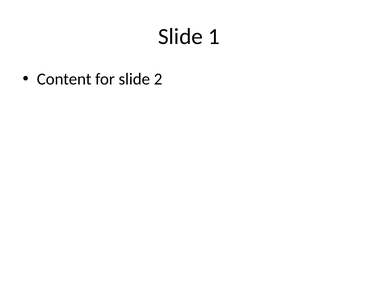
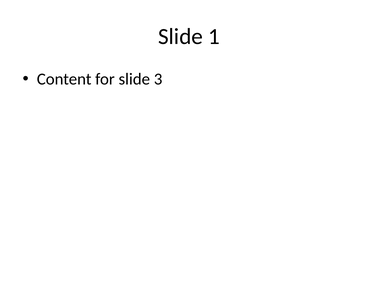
2: 2 -> 3 (158, 79)
